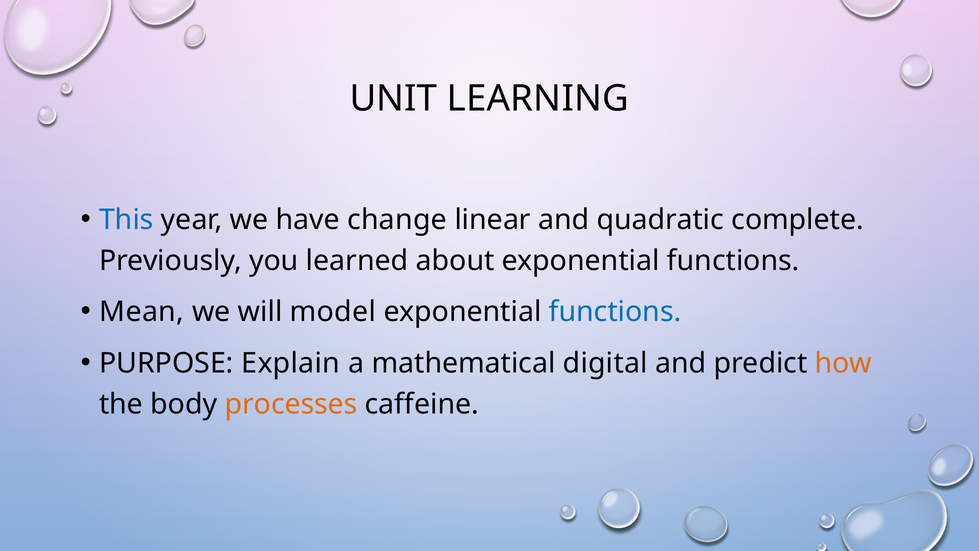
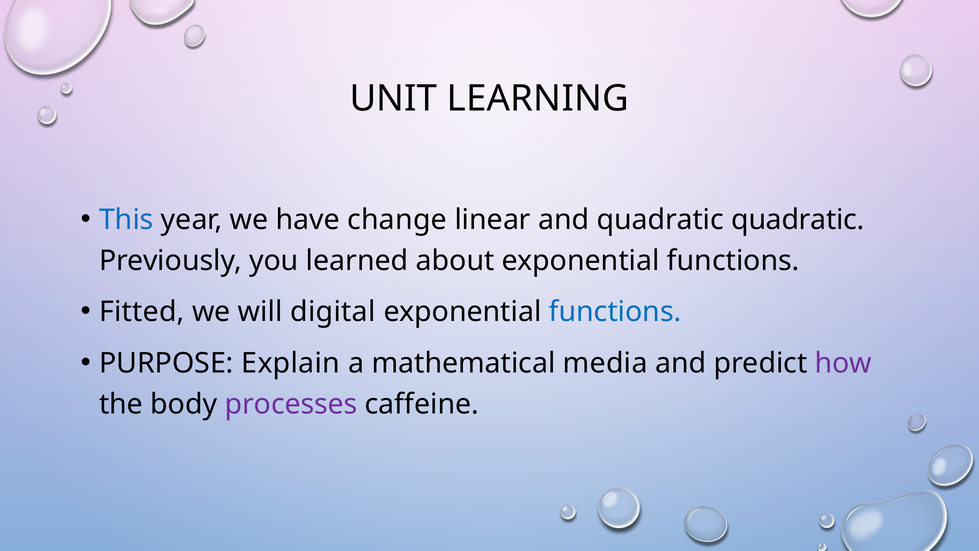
quadratic complete: complete -> quadratic (798, 220)
Mean: Mean -> Fitted (142, 312)
model: model -> digital (333, 312)
digital: digital -> media (605, 363)
how colour: orange -> purple (843, 363)
processes colour: orange -> purple (291, 404)
